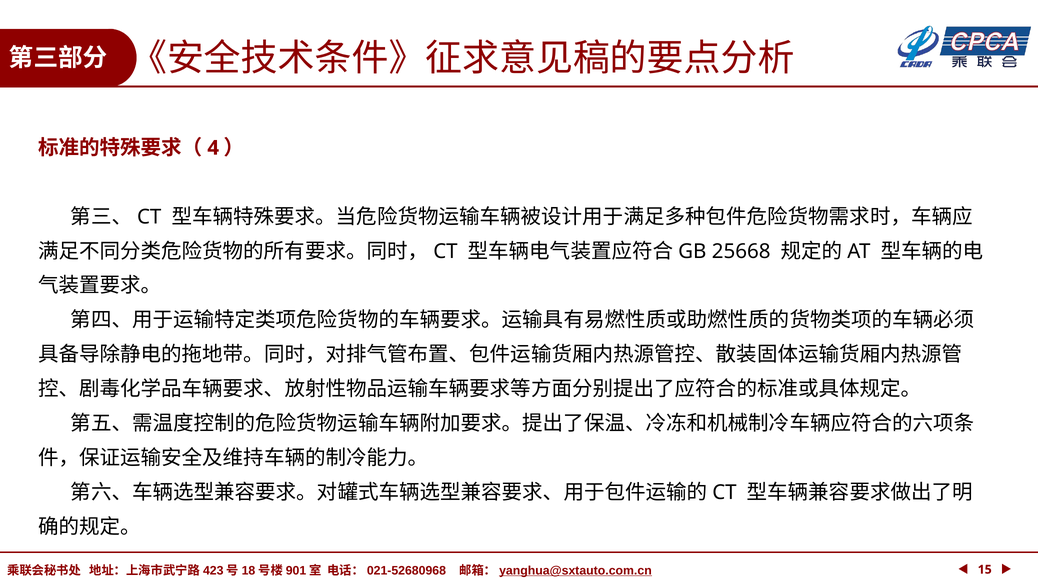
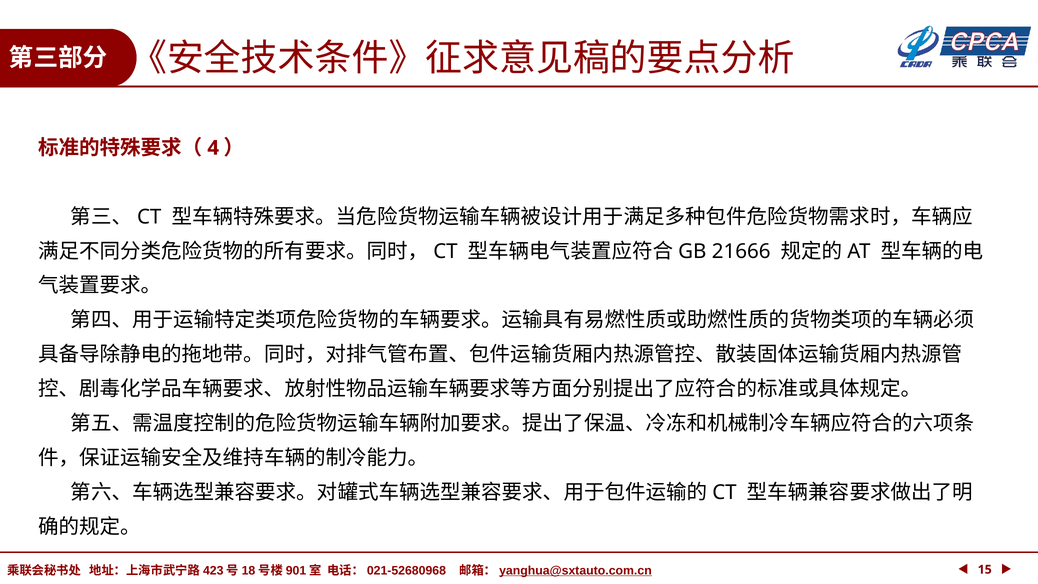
25668: 25668 -> 21666 (741, 251)
